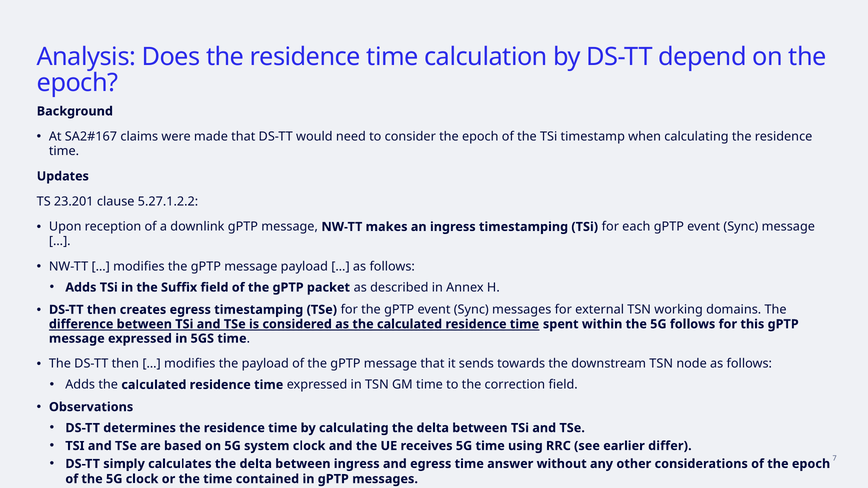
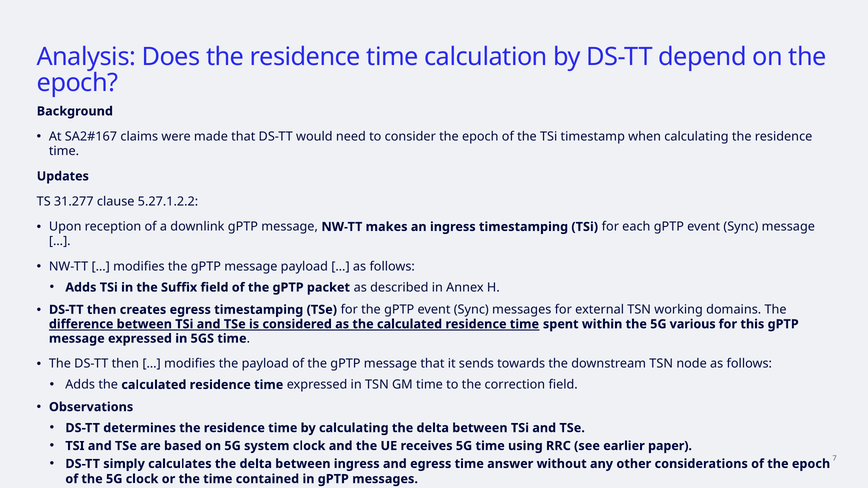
23.201: 23.201 -> 31.277 (74, 202)
5G follows: follows -> various (693, 324)
differ: differ -> paper (670, 446)
